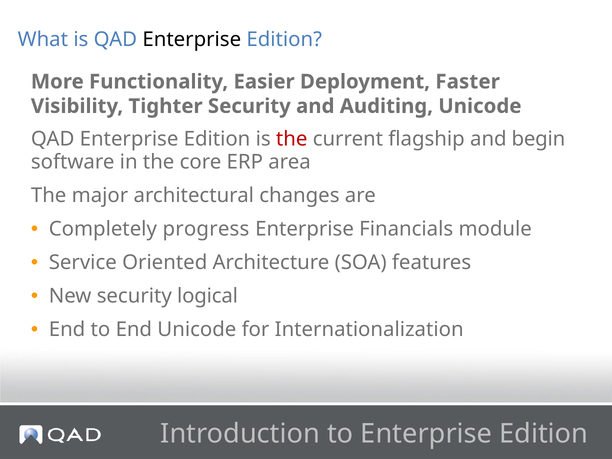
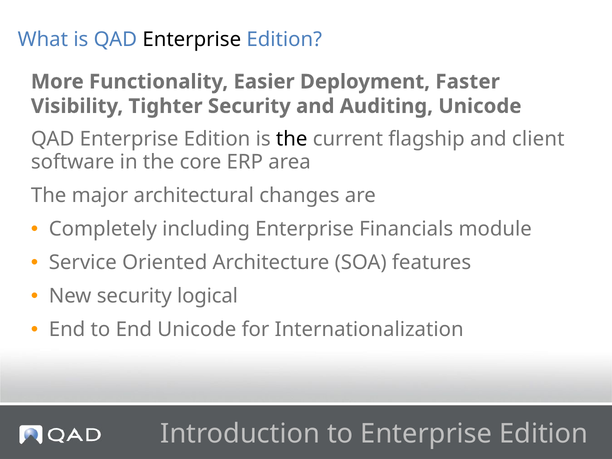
the colour: red -> black (292, 139)
begin: begin -> client (538, 139)
progress: progress -> including (206, 229)
